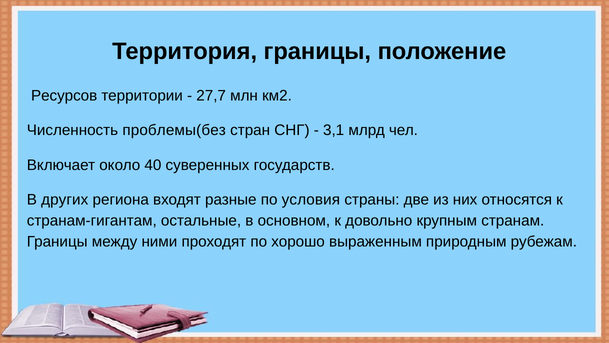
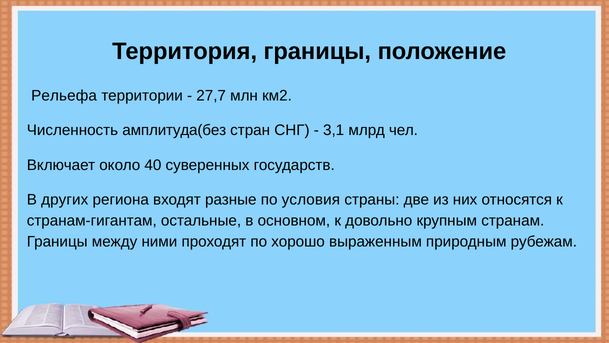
Ресурсов: Ресурсов -> Рельефа (64, 96)
проблемы(без: проблемы(без -> амплитуда(без (174, 130)
